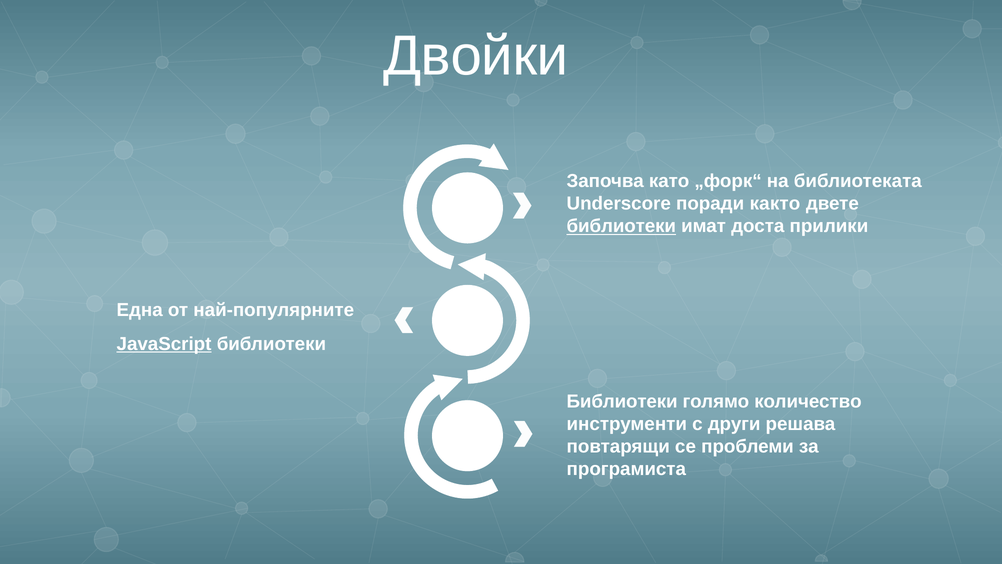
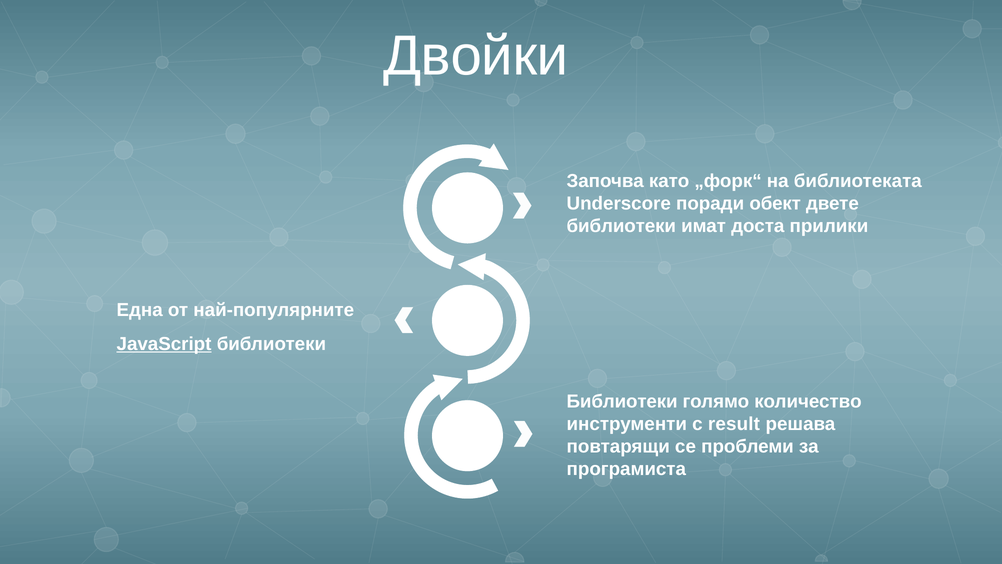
както: както -> обект (775, 204)
библиотеки underline: present -> none (621, 226)
други: други -> result (734, 424)
